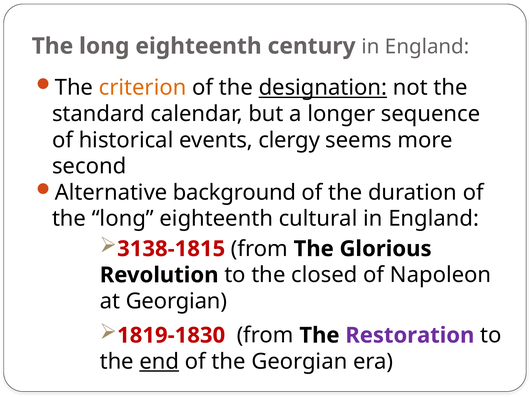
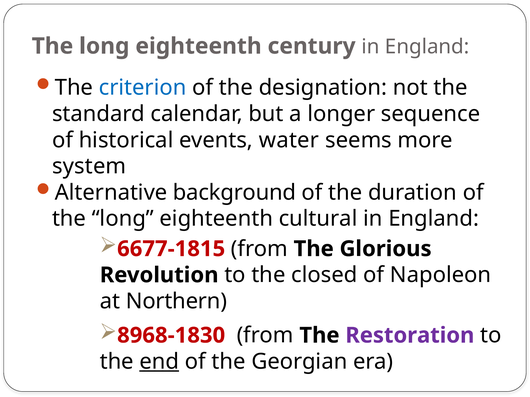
criterion colour: orange -> blue (143, 88)
designation underline: present -> none (323, 88)
clergy: clergy -> water (289, 140)
second: second -> system (89, 166)
3138-1815: 3138-1815 -> 6677-1815 (171, 249)
at Georgian: Georgian -> Northern (176, 302)
1819-1830: 1819-1830 -> 8968-1830 (171, 336)
